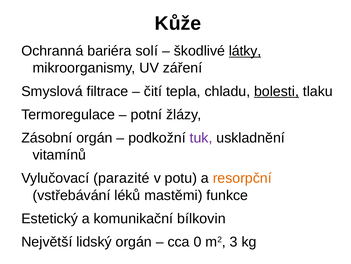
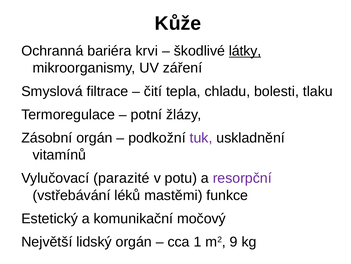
solí: solí -> krvi (147, 51)
bolesti underline: present -> none (277, 91)
resorpční colour: orange -> purple (242, 178)
bílkovin: bílkovin -> močový (201, 218)
0: 0 -> 1 (197, 241)
3: 3 -> 9 (234, 241)
